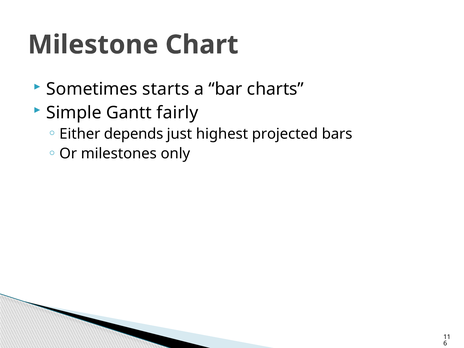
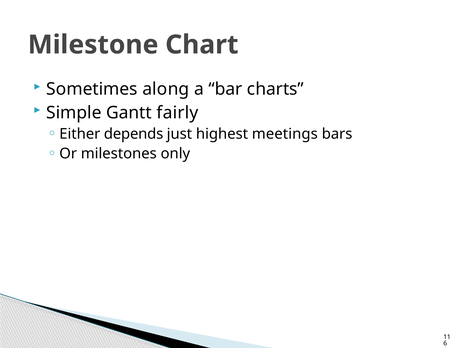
starts: starts -> along (166, 89)
projected: projected -> meetings (285, 134)
